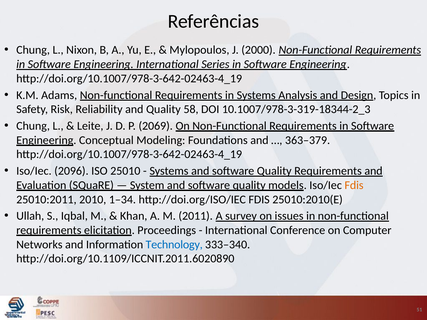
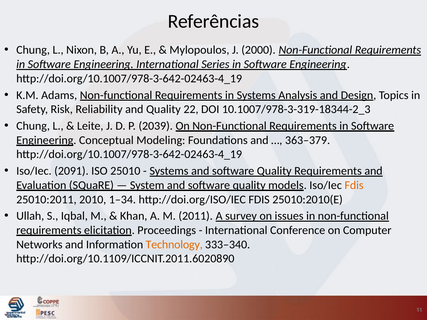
58: 58 -> 22 (191, 109)
2069: 2069 -> 2039 (156, 126)
2096: 2096 -> 2091 (71, 171)
Technology colour: blue -> orange (174, 245)
